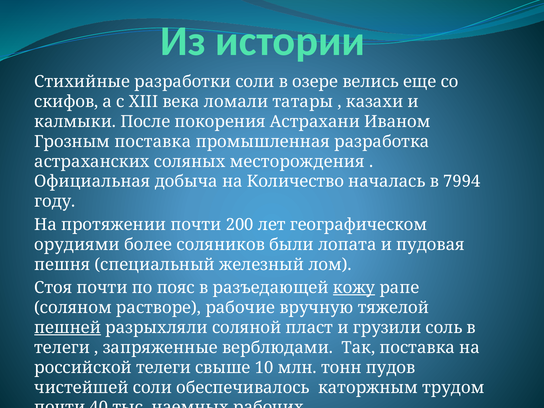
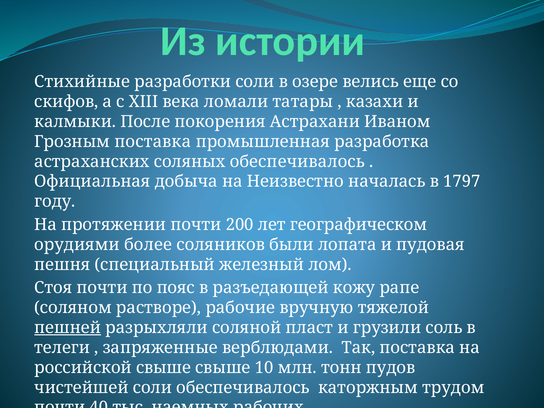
соляных месторождения: месторождения -> обеспечивалось (297, 162)
Количество: Количество -> Неизвестно (295, 182)
7994: 7994 -> 1797 (462, 182)
кожу underline: present -> none (354, 288)
российской телеги: телеги -> свыше (164, 368)
